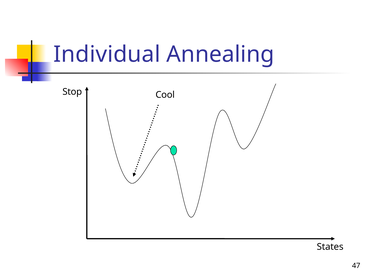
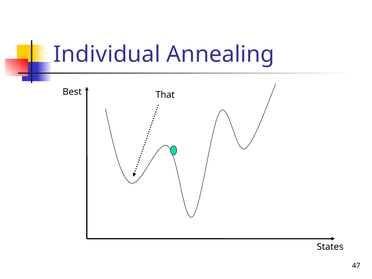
Stop: Stop -> Best (72, 92)
Cool: Cool -> That (165, 95)
